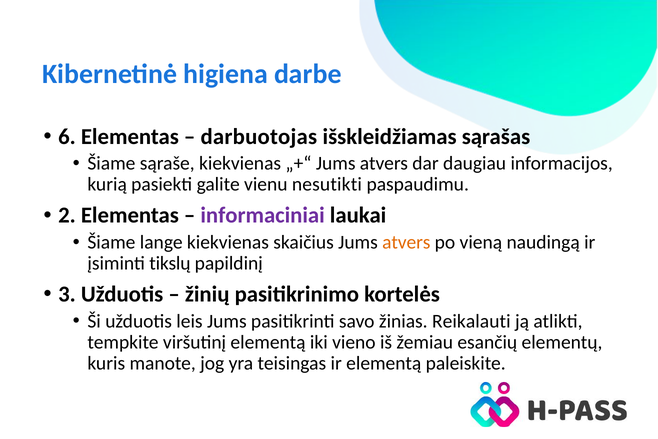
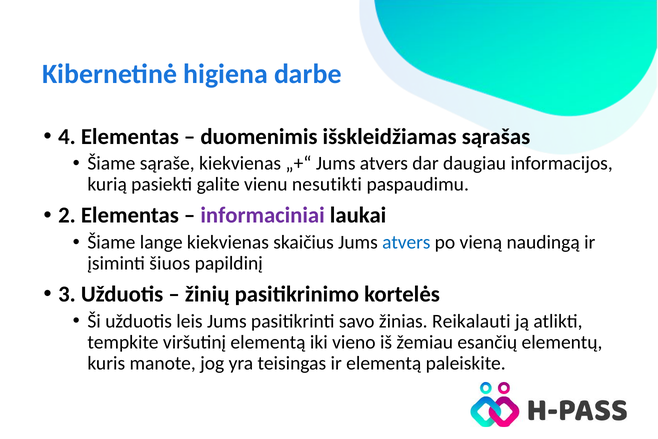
6: 6 -> 4 (67, 136)
darbuotojas: darbuotojas -> duomenimis (259, 136)
atvers colour: orange -> blue (406, 242)
tikslų: tikslų -> šiuos (170, 263)
